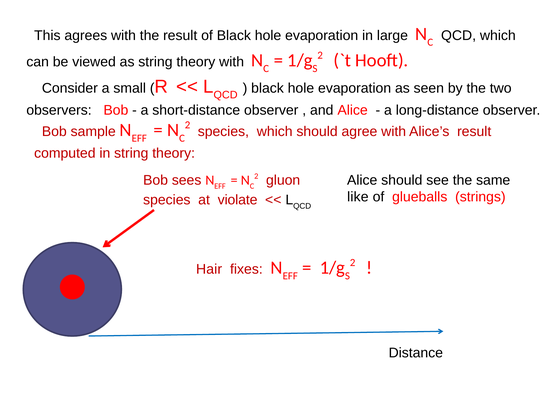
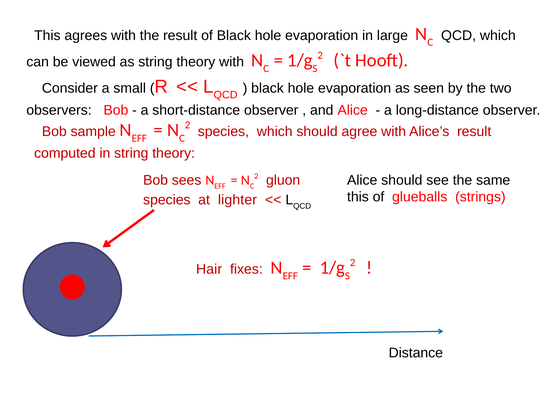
like: like -> this (358, 197)
violate: violate -> lighter (237, 200)
